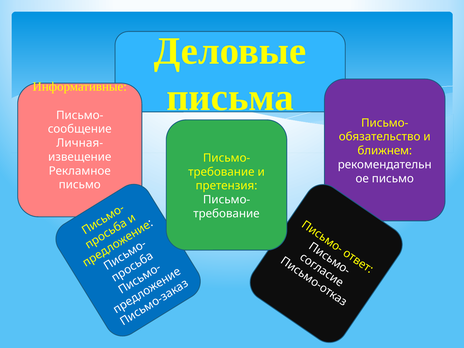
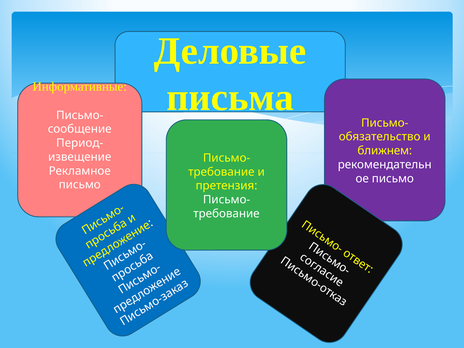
Личная-: Личная- -> Период- (80, 143)
